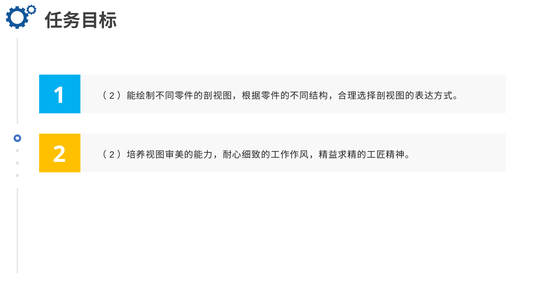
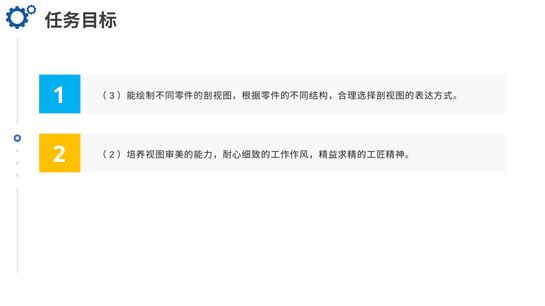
2: 2 -> 3 (112, 96)
